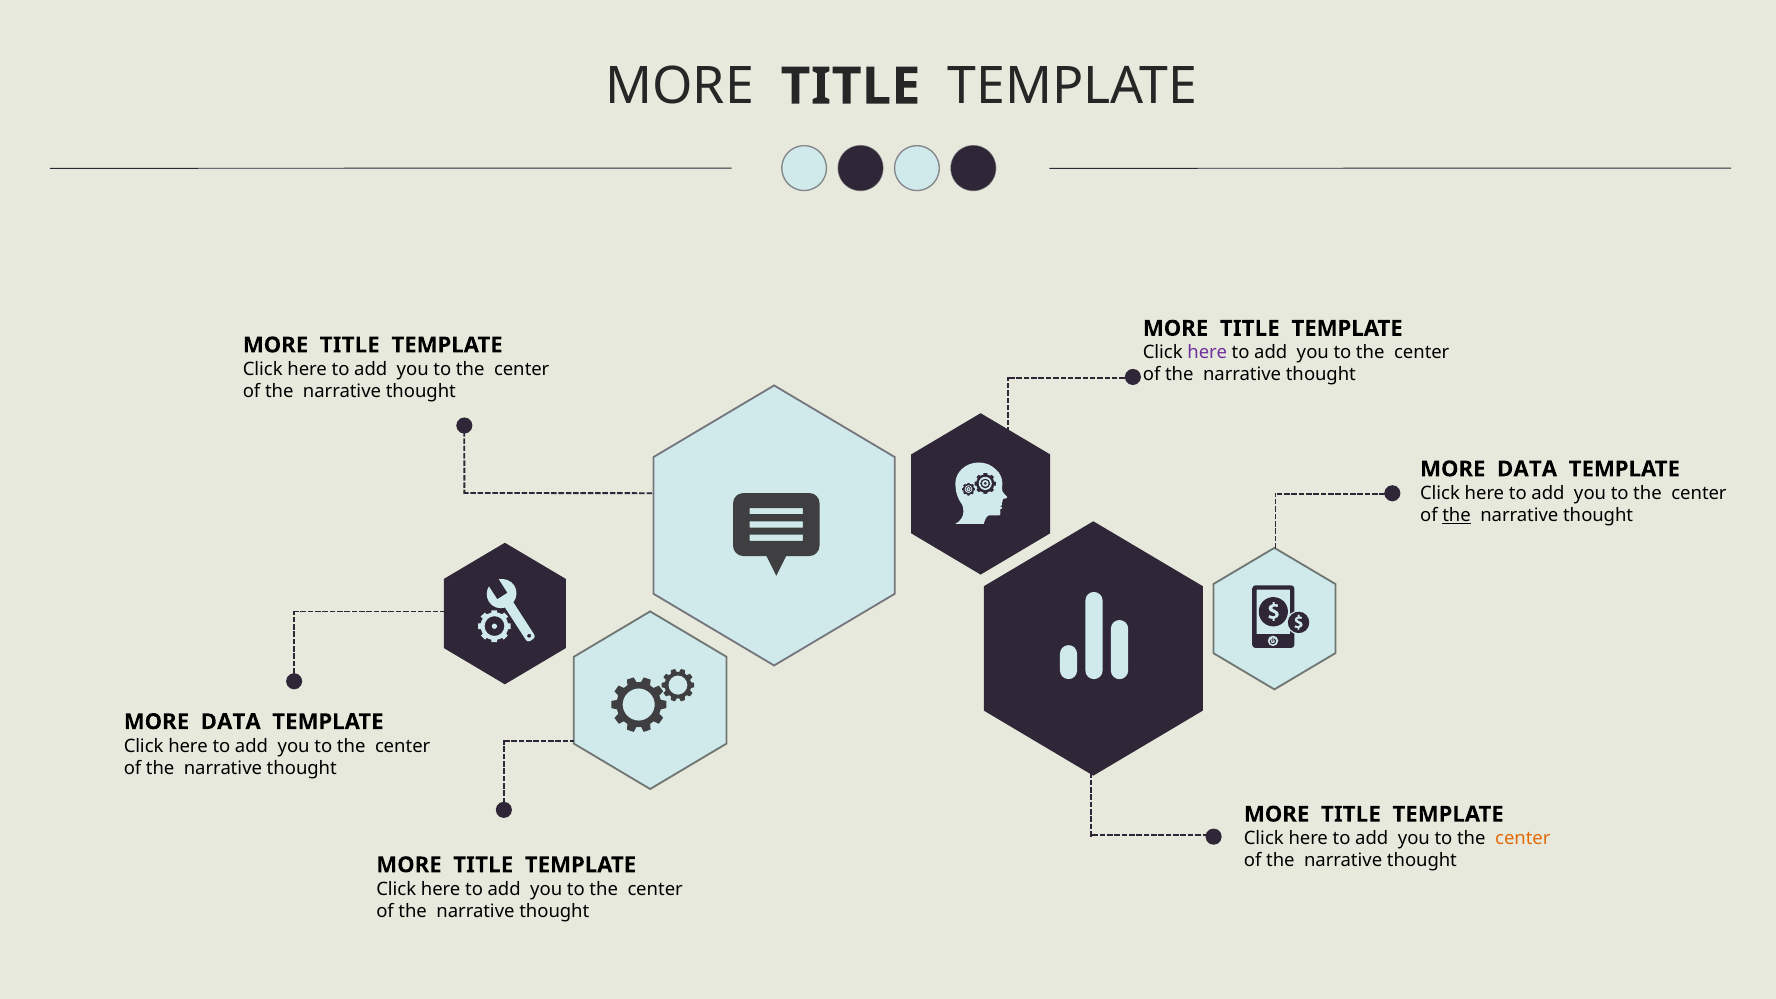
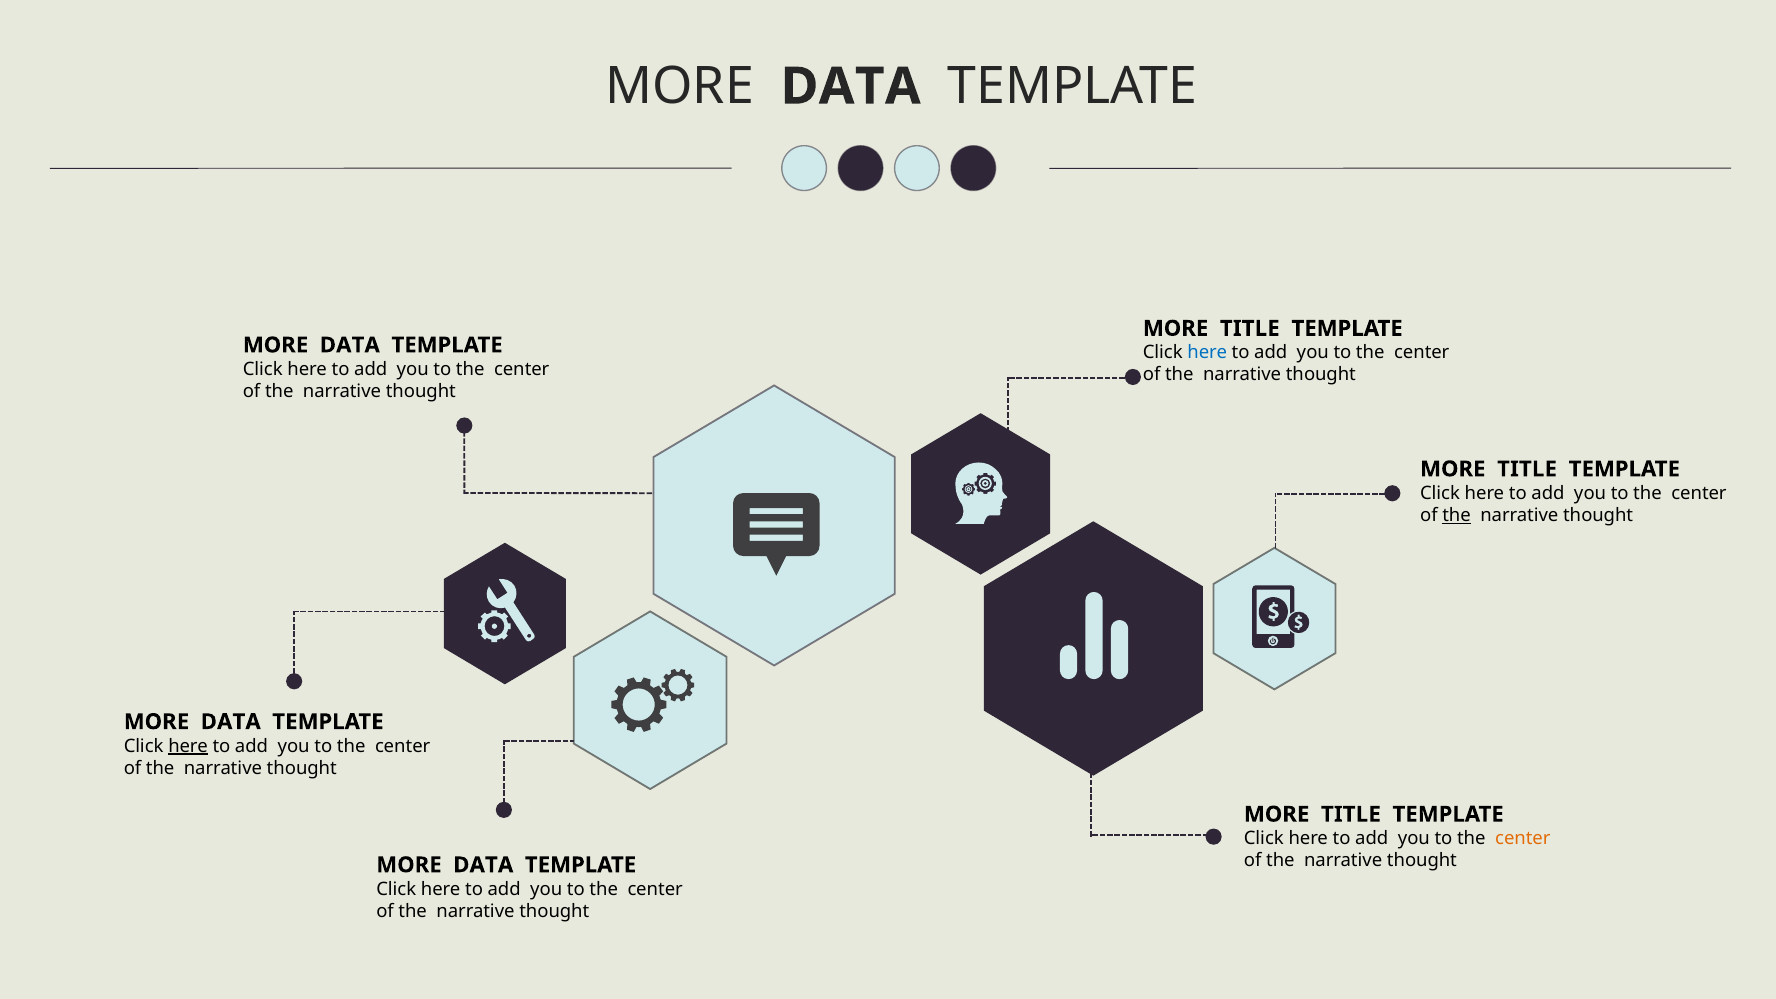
TITLE: TITLE -> DATA (851, 87)
TITLE: TITLE -> DATA (350, 345)
here colour: purple -> blue (1207, 353)
DATA: DATA -> TITLE (1527, 469)
here underline: none -> present (188, 746)
TITLE: TITLE -> DATA (483, 865)
